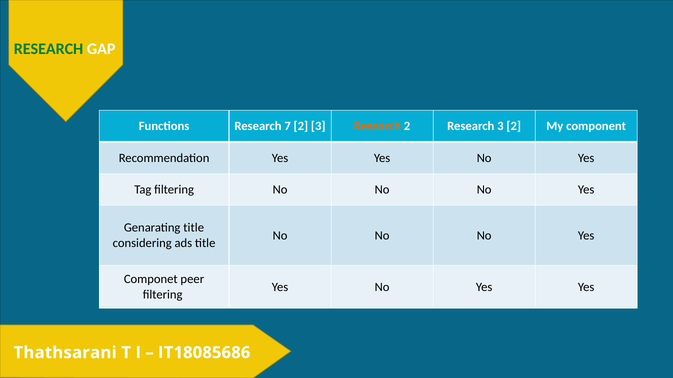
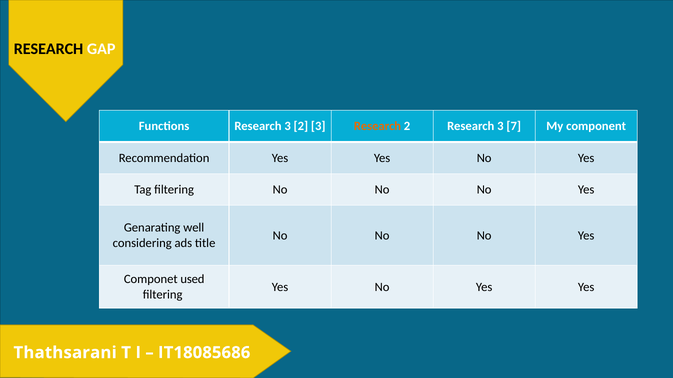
RESEARCH colour: green -> black (49, 49)
Functions Research 7: 7 -> 3 (288, 126)
3 2: 2 -> 7 (514, 126)
Genarating title: title -> well (194, 228)
peer: peer -> used (192, 280)
